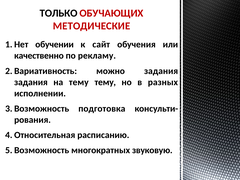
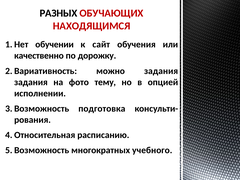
ТОЛЬКО: ТОЛЬКО -> РАЗНЫХ (59, 13)
МЕТОДИЧЕСКИЕ: МЕТОДИЧЕСКИЕ -> НАХОДЯЩИМСЯ (92, 26)
рекламу: рекламу -> дорожку (97, 56)
на тему: тему -> фото (79, 82)
разных: разных -> опцией (163, 82)
звуковую: звуковую -> учебного (152, 150)
